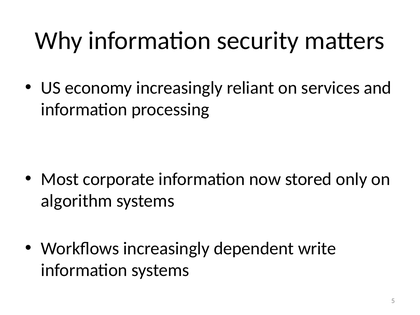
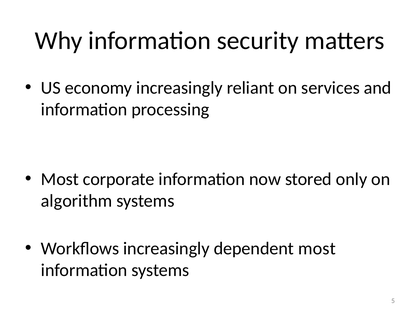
dependent write: write -> most (317, 249)
